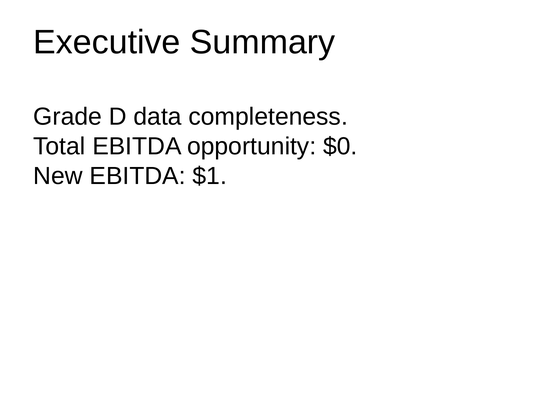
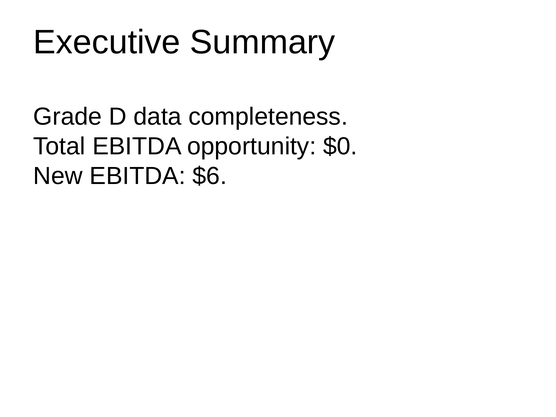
$1: $1 -> $6 (210, 176)
